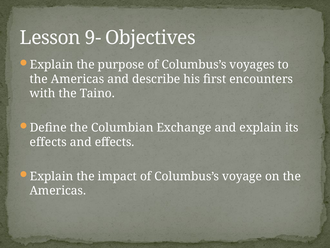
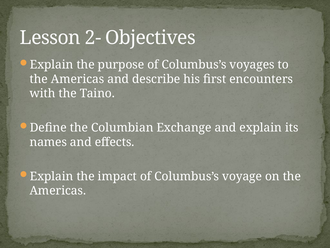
9-: 9- -> 2- (93, 38)
effects: effects -> names (48, 142)
